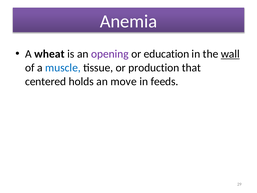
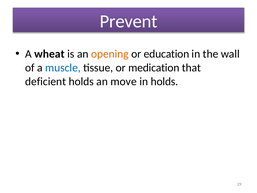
Anemia: Anemia -> Prevent (129, 21)
opening colour: purple -> orange (110, 54)
wall underline: present -> none (230, 54)
production: production -> medication (154, 68)
centered: centered -> deficient (46, 81)
in feeds: feeds -> holds (164, 81)
